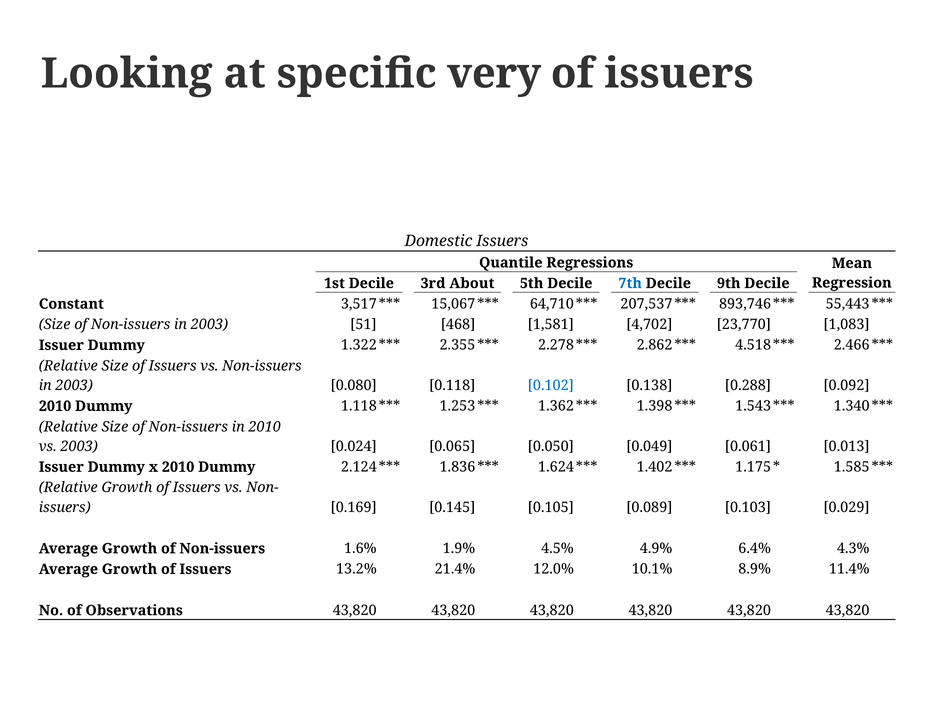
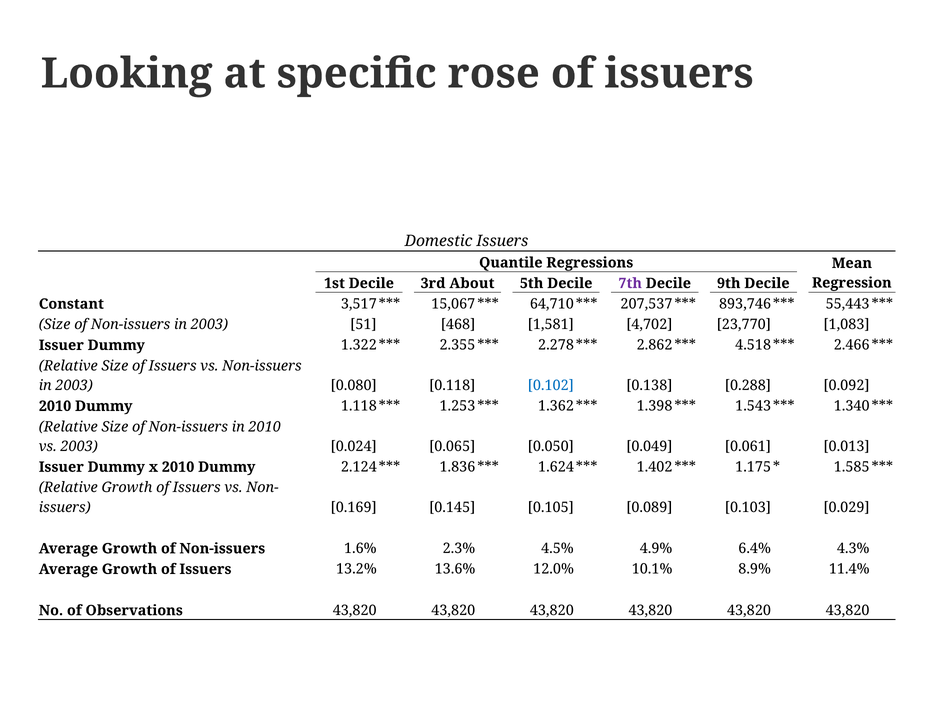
very: very -> rose (494, 74)
7th colour: blue -> purple (630, 283)
1.9%: 1.9% -> 2.3% (459, 549)
21.4%: 21.4% -> 13.6% (455, 569)
